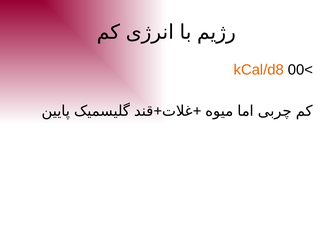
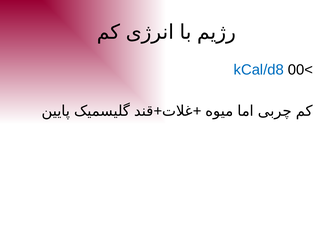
kCal/d8 colour: orange -> blue (259, 70)
